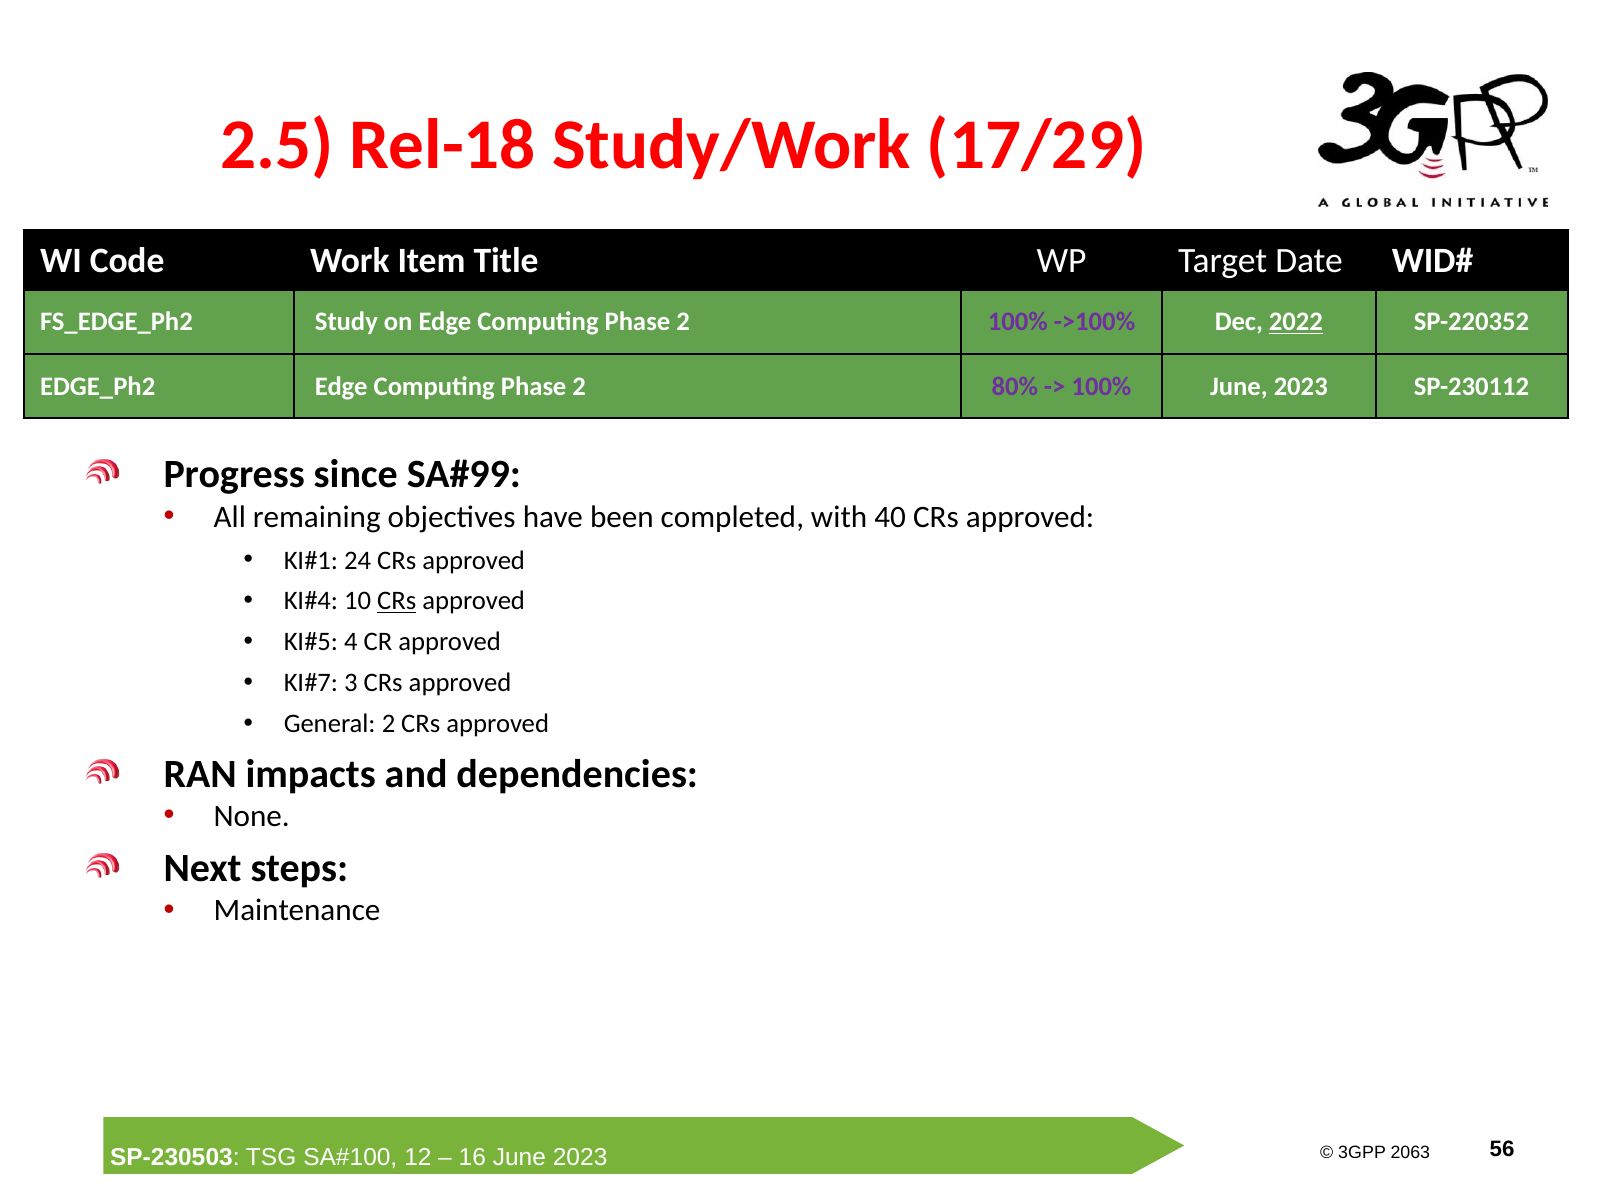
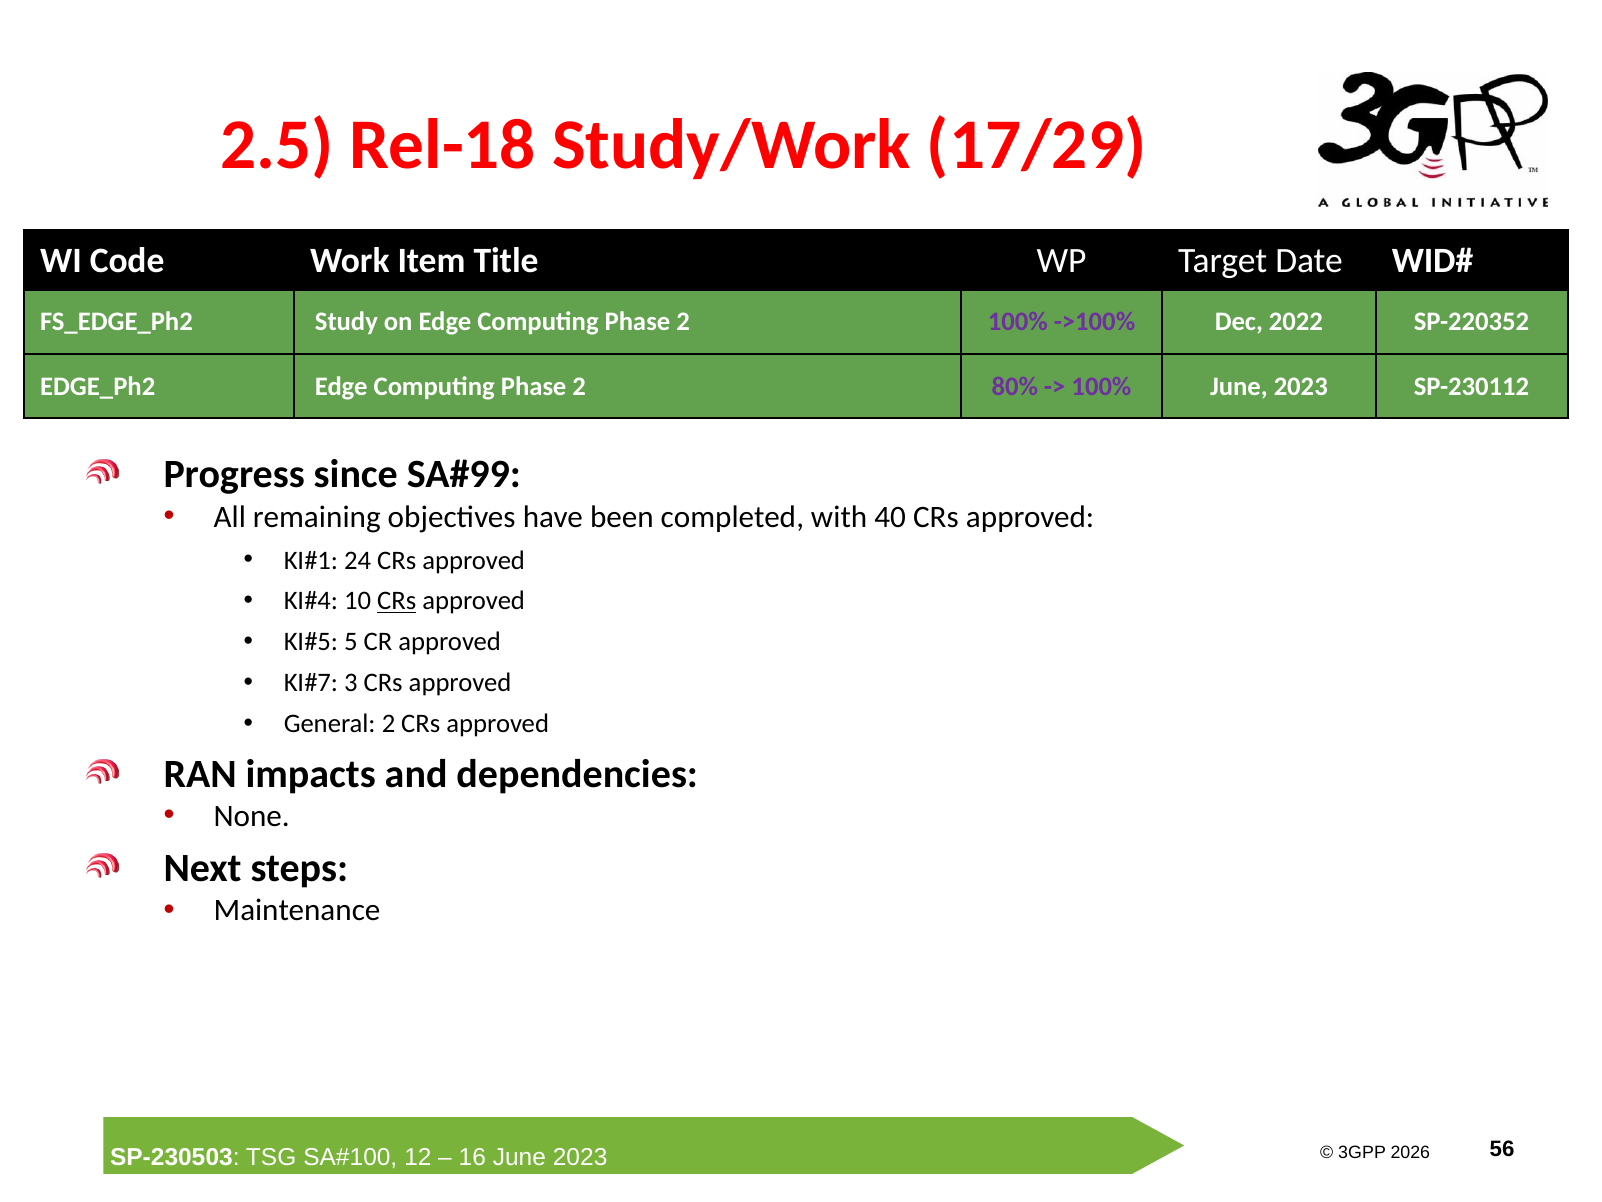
2022 underline: present -> none (1296, 322)
4: 4 -> 5 (351, 642)
2063: 2063 -> 2026 (1410, 1152)
